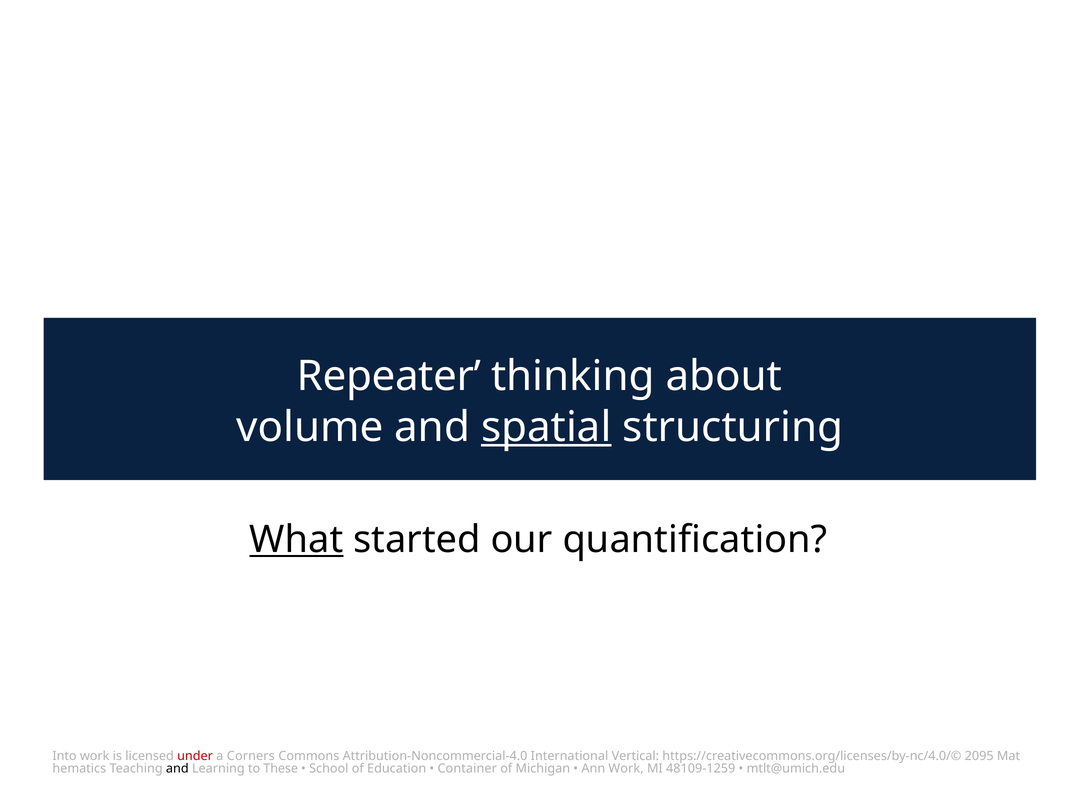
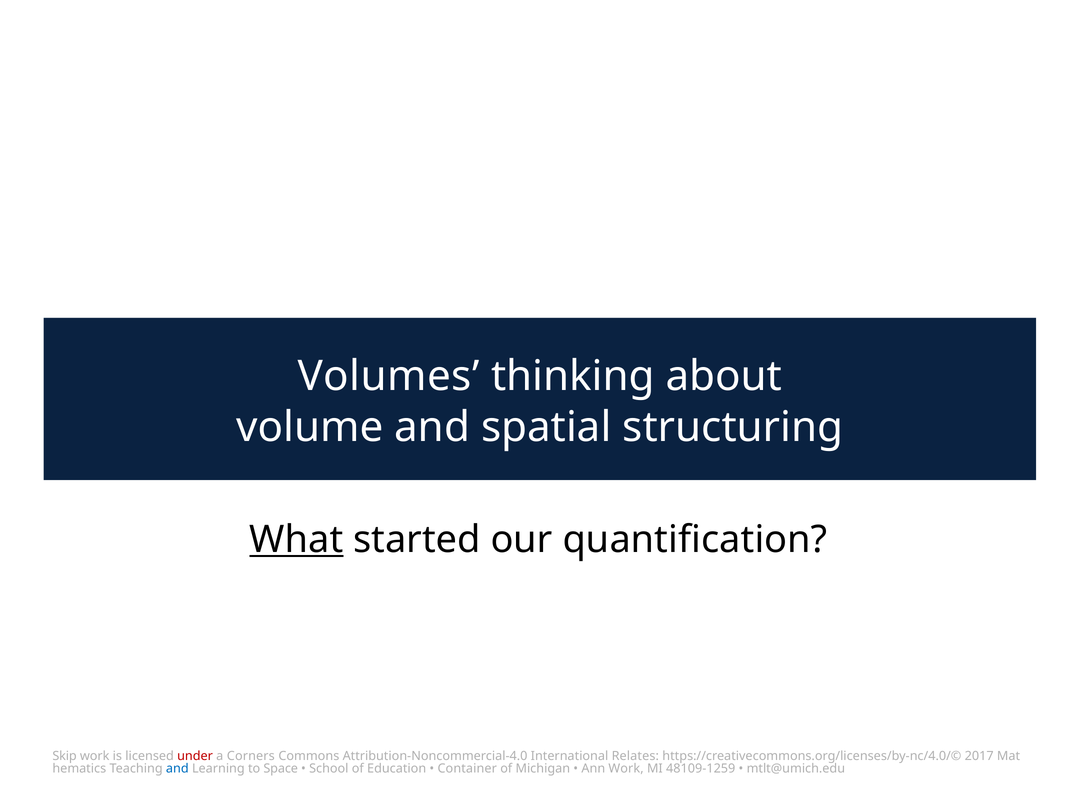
Repeater: Repeater -> Volumes (389, 377)
spatial underline: present -> none (546, 427)
Into: Into -> Skip (65, 756)
Vertical: Vertical -> Relates (635, 756)
2095: 2095 -> 2017 (979, 756)
and colour: black -> blue (177, 769)
These: These -> Space (281, 769)
